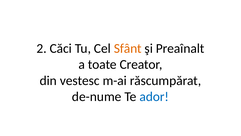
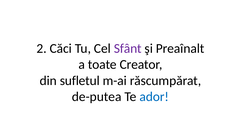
Sfânt colour: orange -> purple (128, 48)
vestesc: vestesc -> sufletul (80, 80)
de-nume: de-nume -> de-putea (97, 96)
